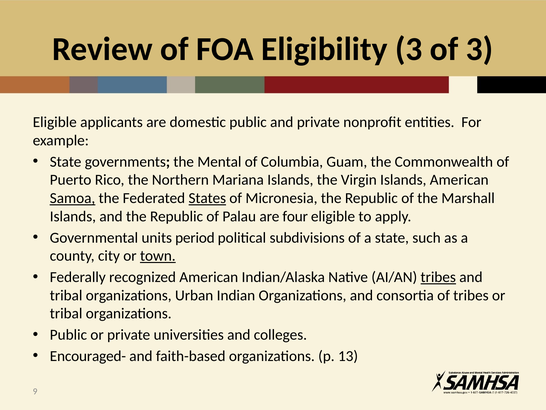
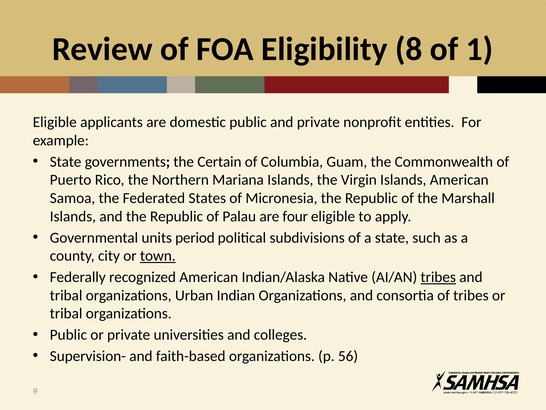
Eligibility 3: 3 -> 8 (409, 49)
of 3: 3 -> 1 (480, 49)
Mental: Mental -> Certain (219, 162)
Samoa underline: present -> none (73, 198)
States underline: present -> none (207, 198)
Encouraged-: Encouraged- -> Supervision- (88, 356)
13: 13 -> 56 (348, 356)
